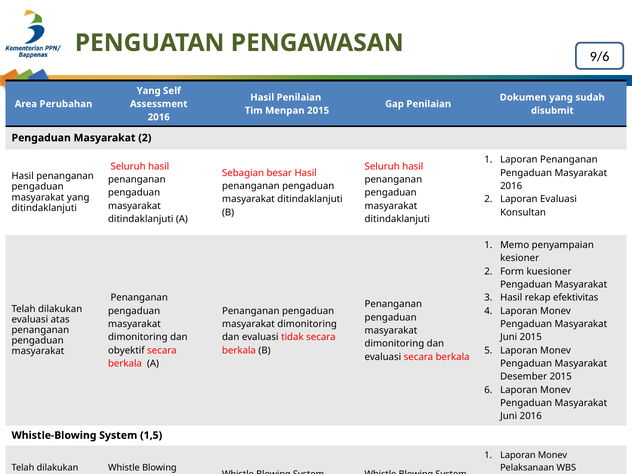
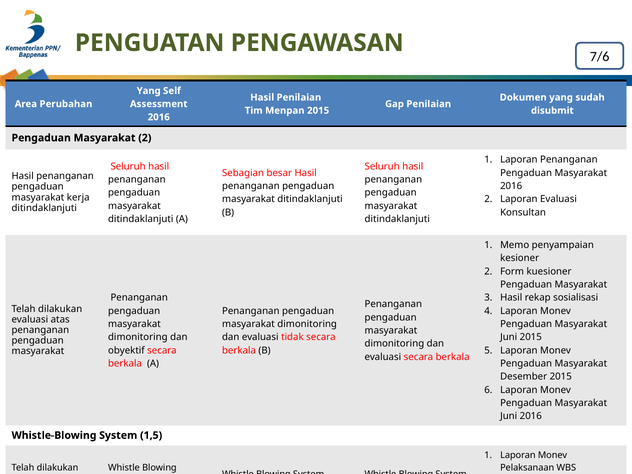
9/6: 9/6 -> 7/6 (600, 57)
masyarakat yang: yang -> kerja (78, 197)
efektivitas: efektivitas -> sosialisasi (576, 298)
